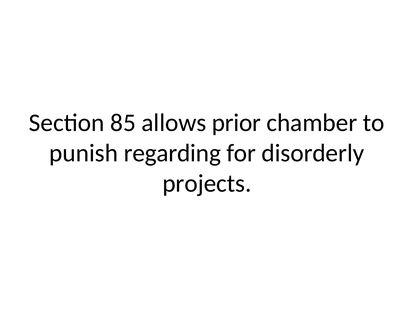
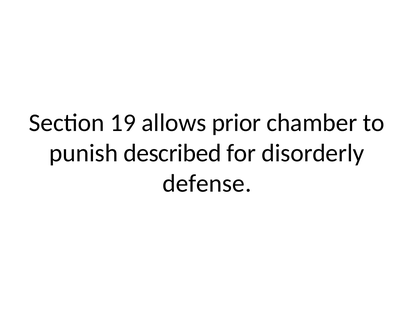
85: 85 -> 19 (123, 123)
regarding: regarding -> described (172, 153)
projects: projects -> defense (207, 183)
